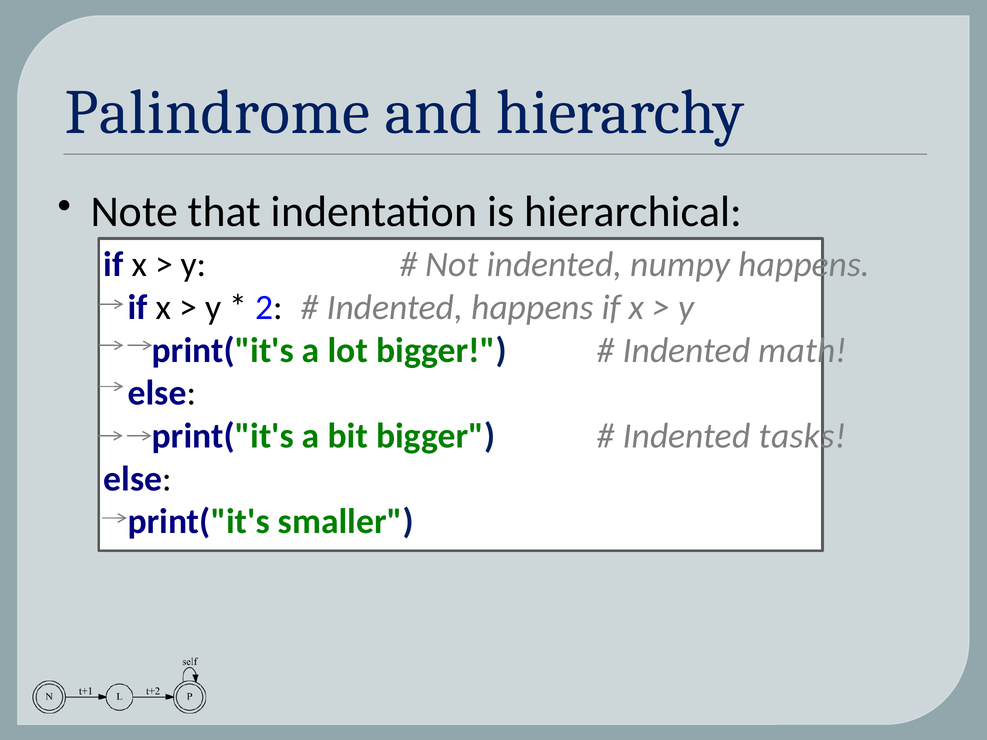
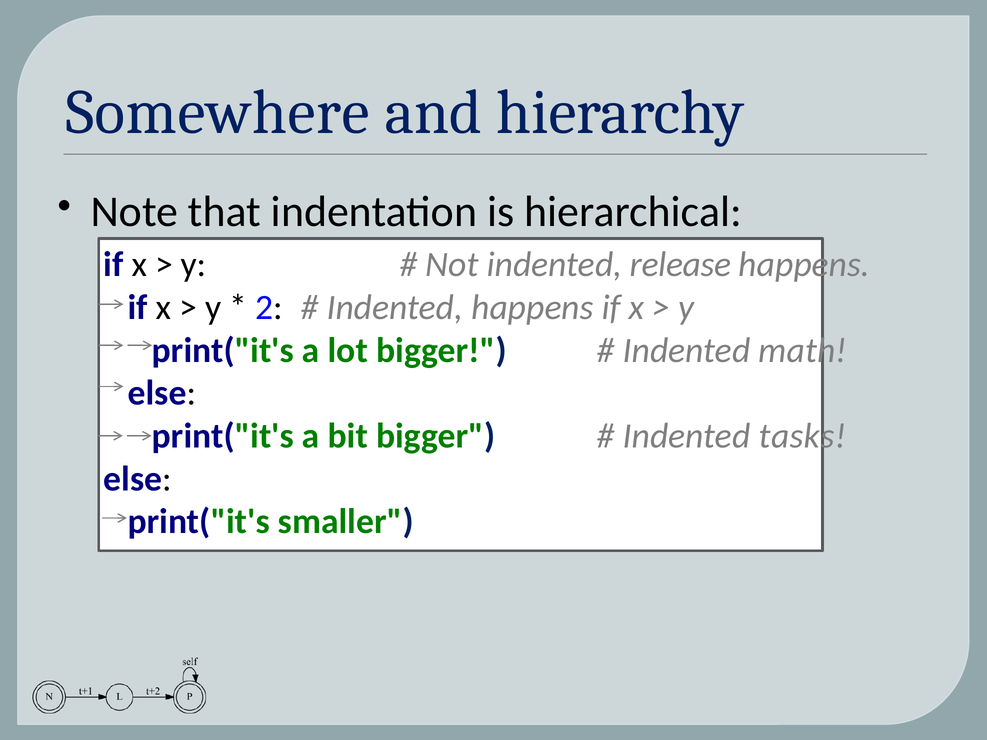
Palindrome: Palindrome -> Somewhere (218, 112)
numpy: numpy -> release (681, 265)
